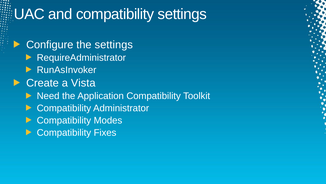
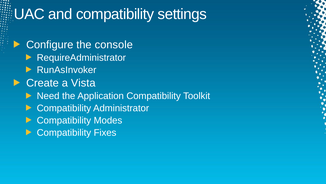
the settings: settings -> console (114, 45)
